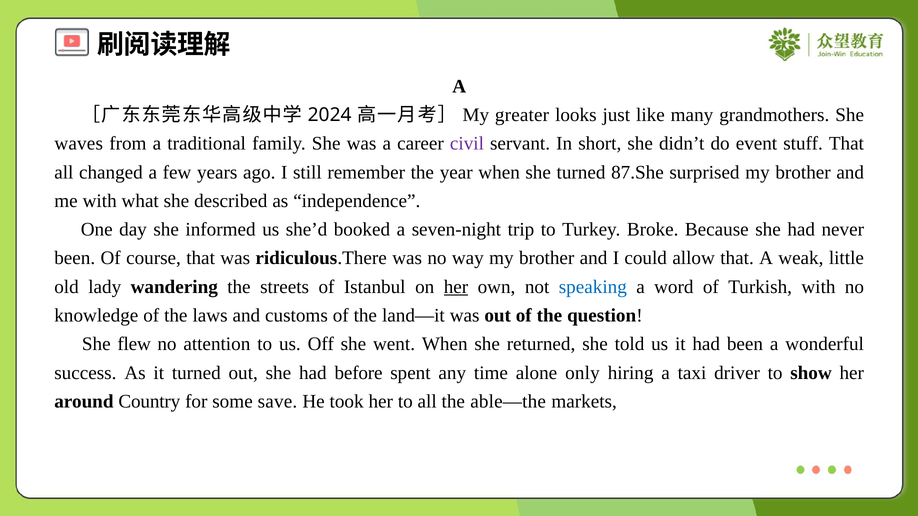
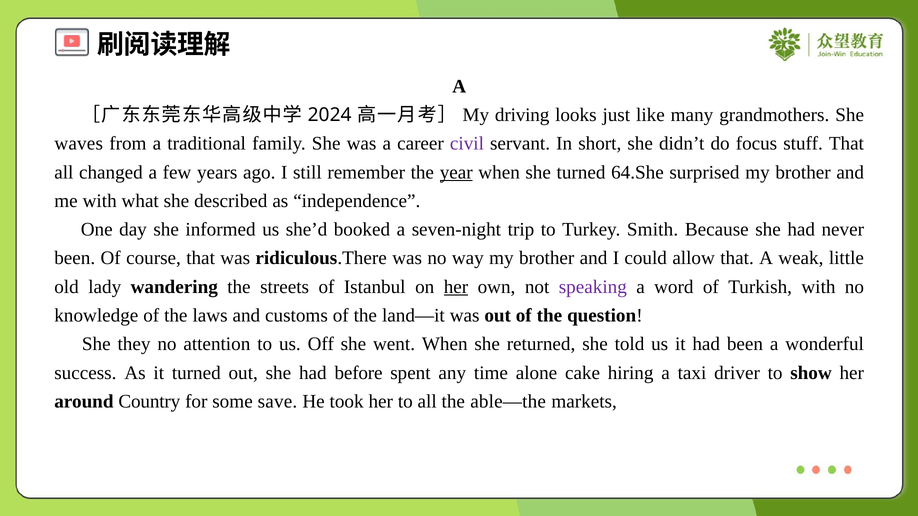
greater: greater -> driving (522, 115)
event: event -> focus (756, 144)
year underline: none -> present (456, 172)
87.She: 87.She -> 64.She (637, 172)
Broke: Broke -> Smith (653, 230)
speaking colour: blue -> purple (593, 287)
flew: flew -> they (134, 344)
only: only -> cake (583, 373)
